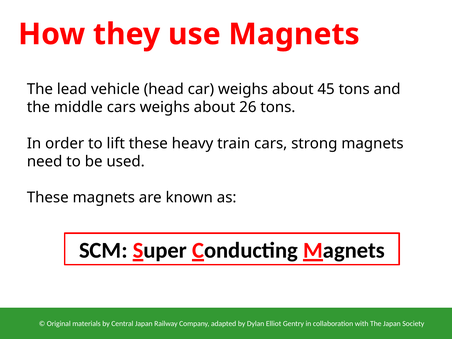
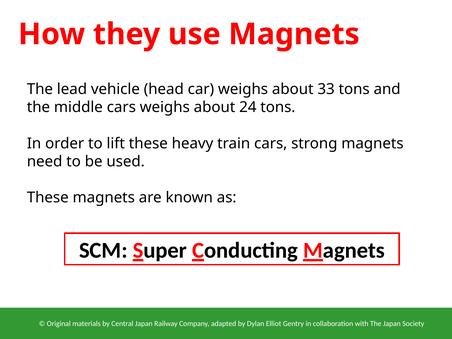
45: 45 -> 33 (326, 89)
26: 26 -> 24 (248, 107)
